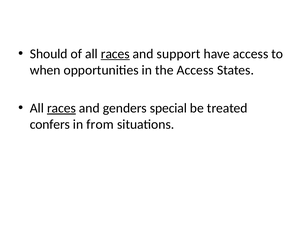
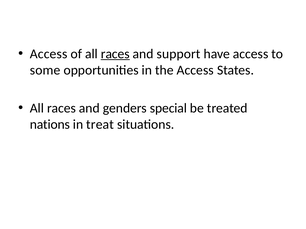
Should: Should -> Access (49, 54)
when: when -> some (45, 70)
races underline: present -> none (61, 108)
confers: confers -> nations (50, 125)
from: from -> treat (100, 125)
